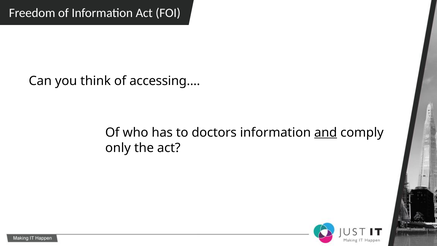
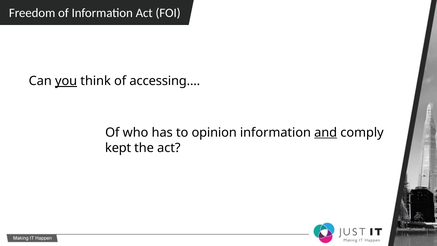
you underline: none -> present (66, 81)
doctors: doctors -> opinion (214, 132)
only: only -> kept (118, 148)
